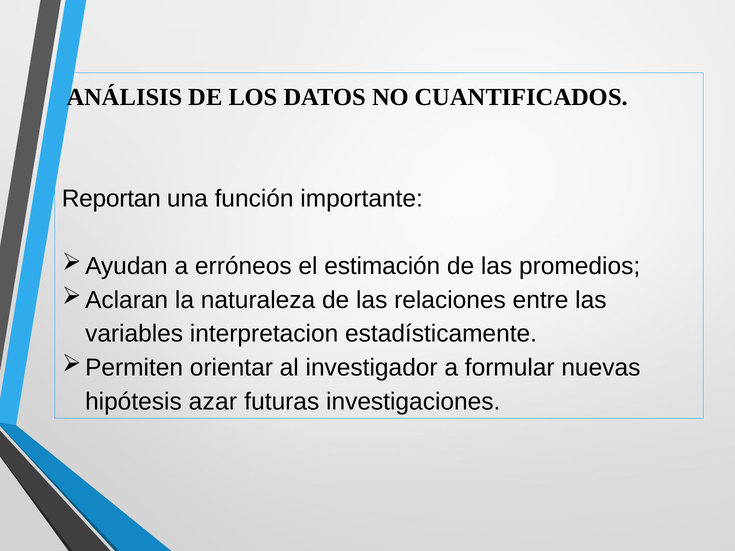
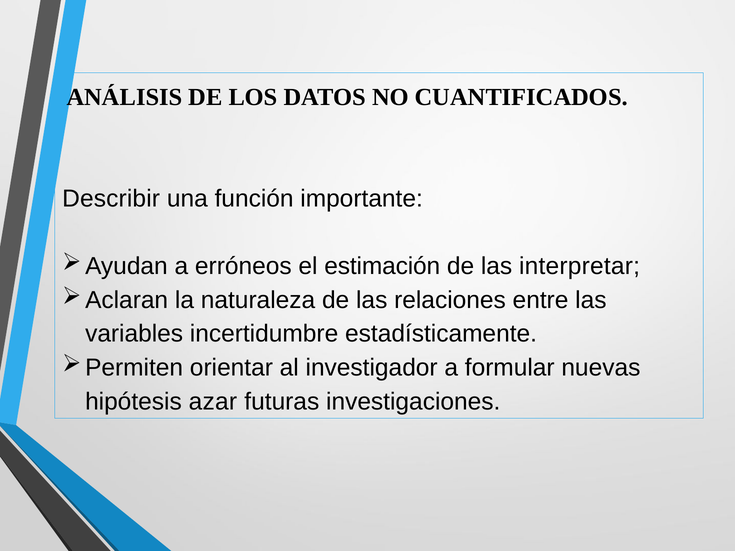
Reportan: Reportan -> Describir (111, 199)
promedios: promedios -> interpretar (580, 266)
interpretacion: interpretacion -> incertidumbre (264, 334)
